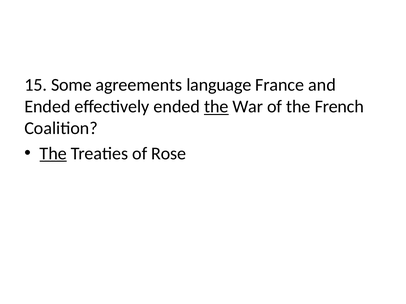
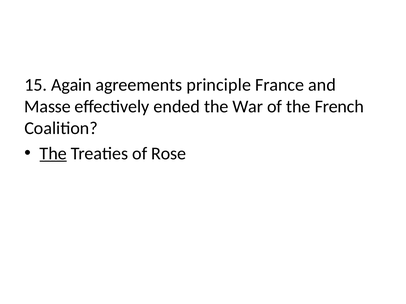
Some: Some -> Again (71, 85)
language: language -> principle (219, 85)
Ended: Ended -> Masse (48, 107)
the underline: present -> none (216, 107)
